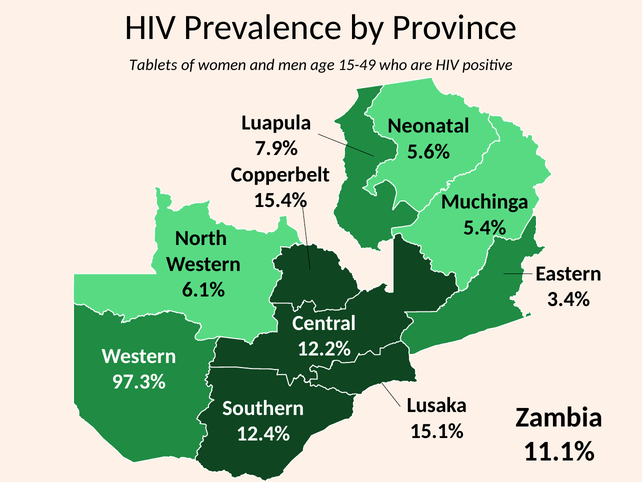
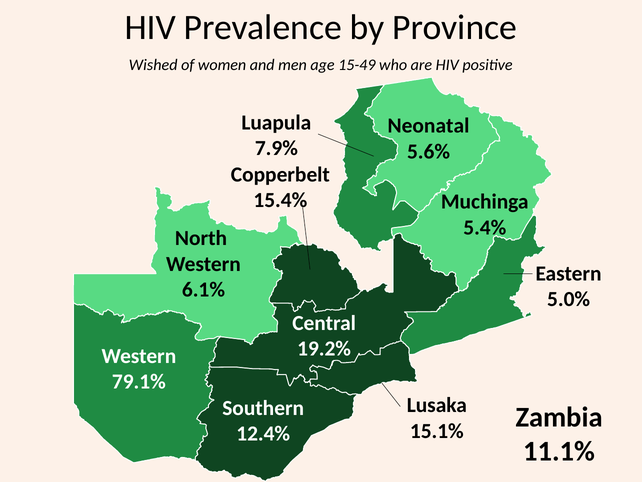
Tablets: Tablets -> Wished (153, 65)
3.4%: 3.4% -> 5.0% (569, 299)
12.2%: 12.2% -> 19.2% (324, 348)
97.3%: 97.3% -> 79.1% (139, 382)
